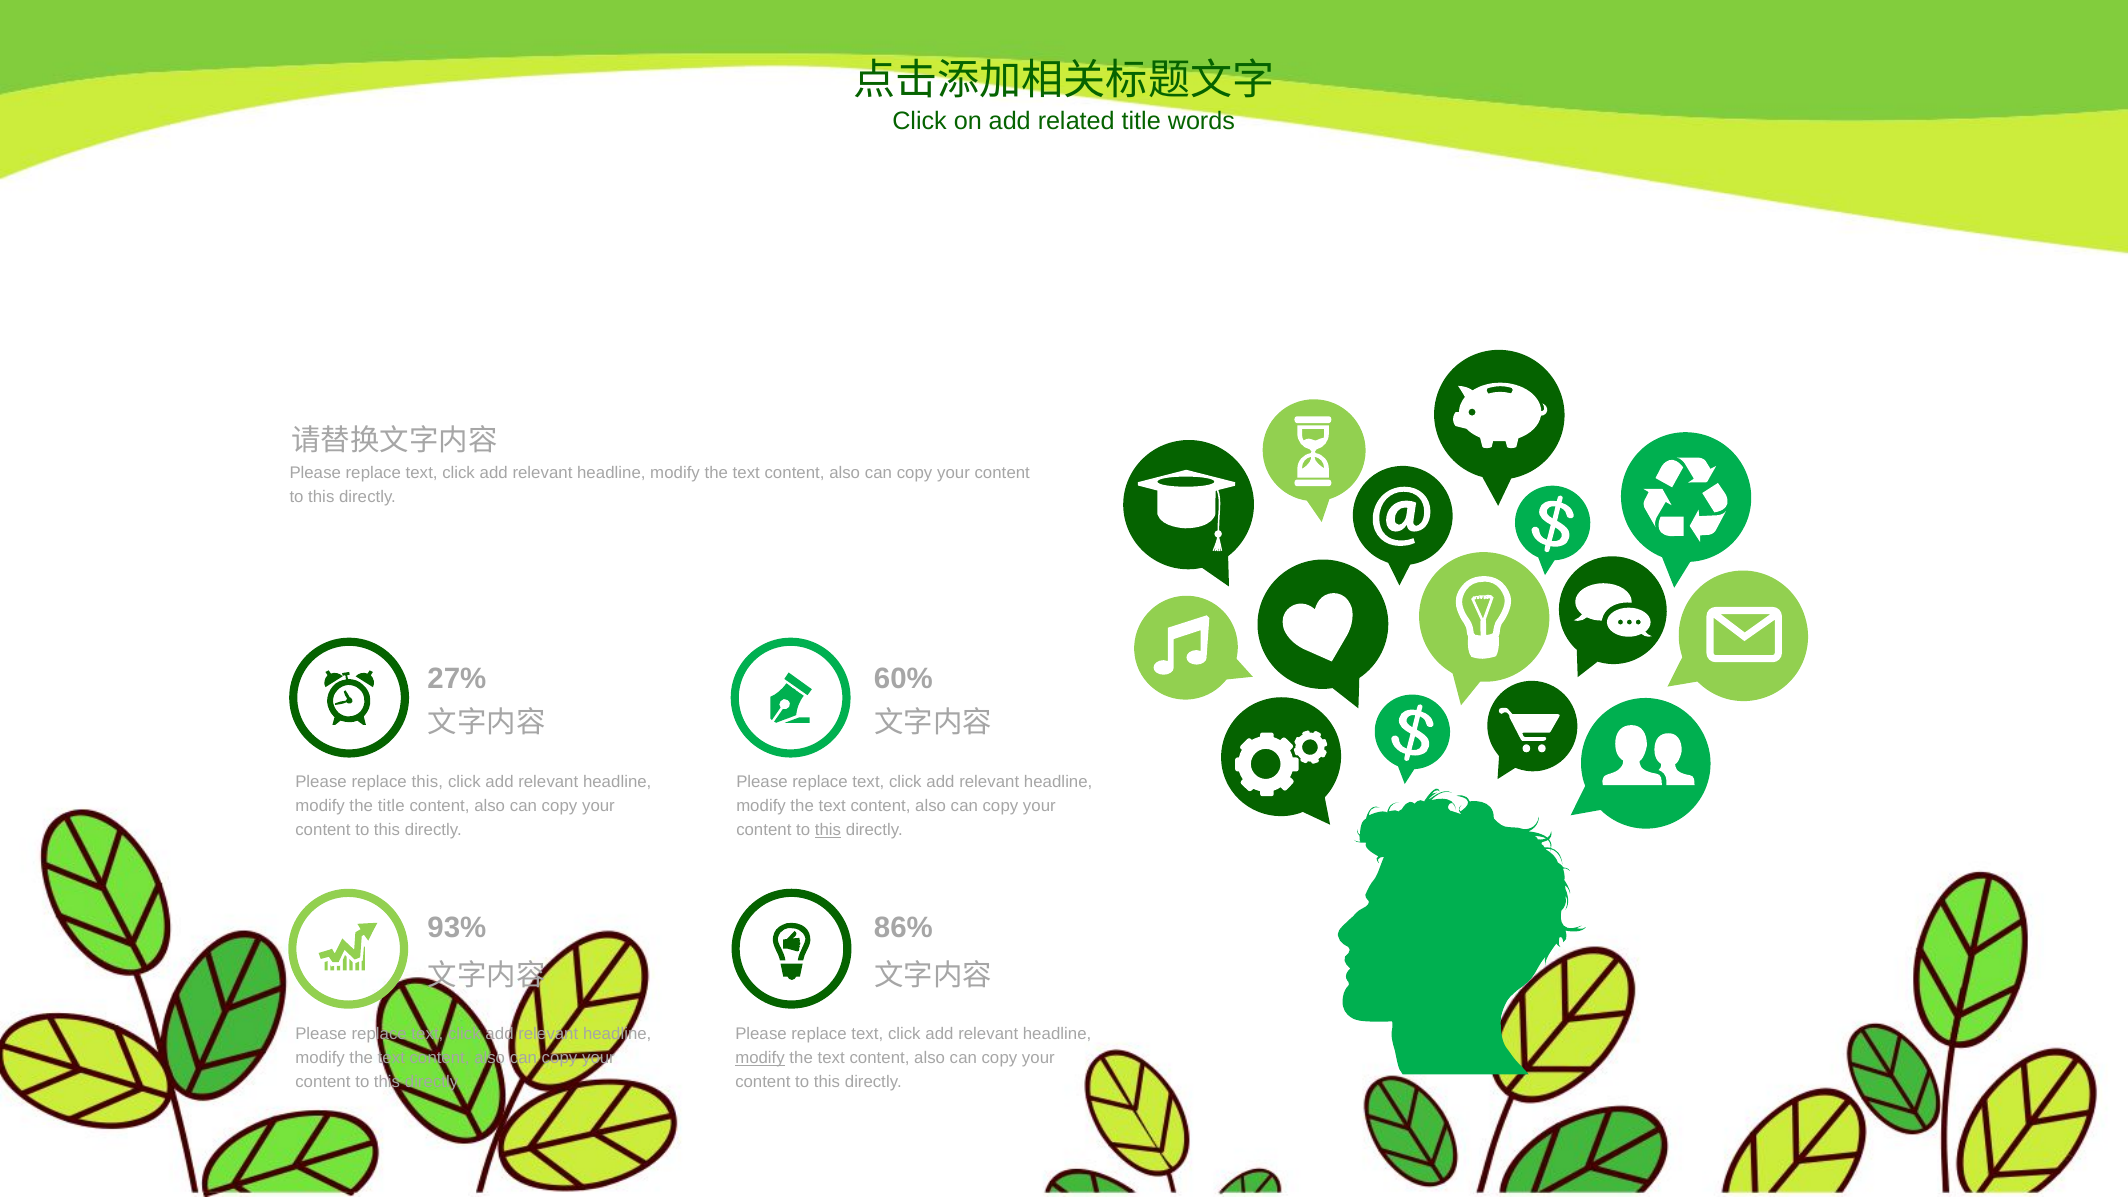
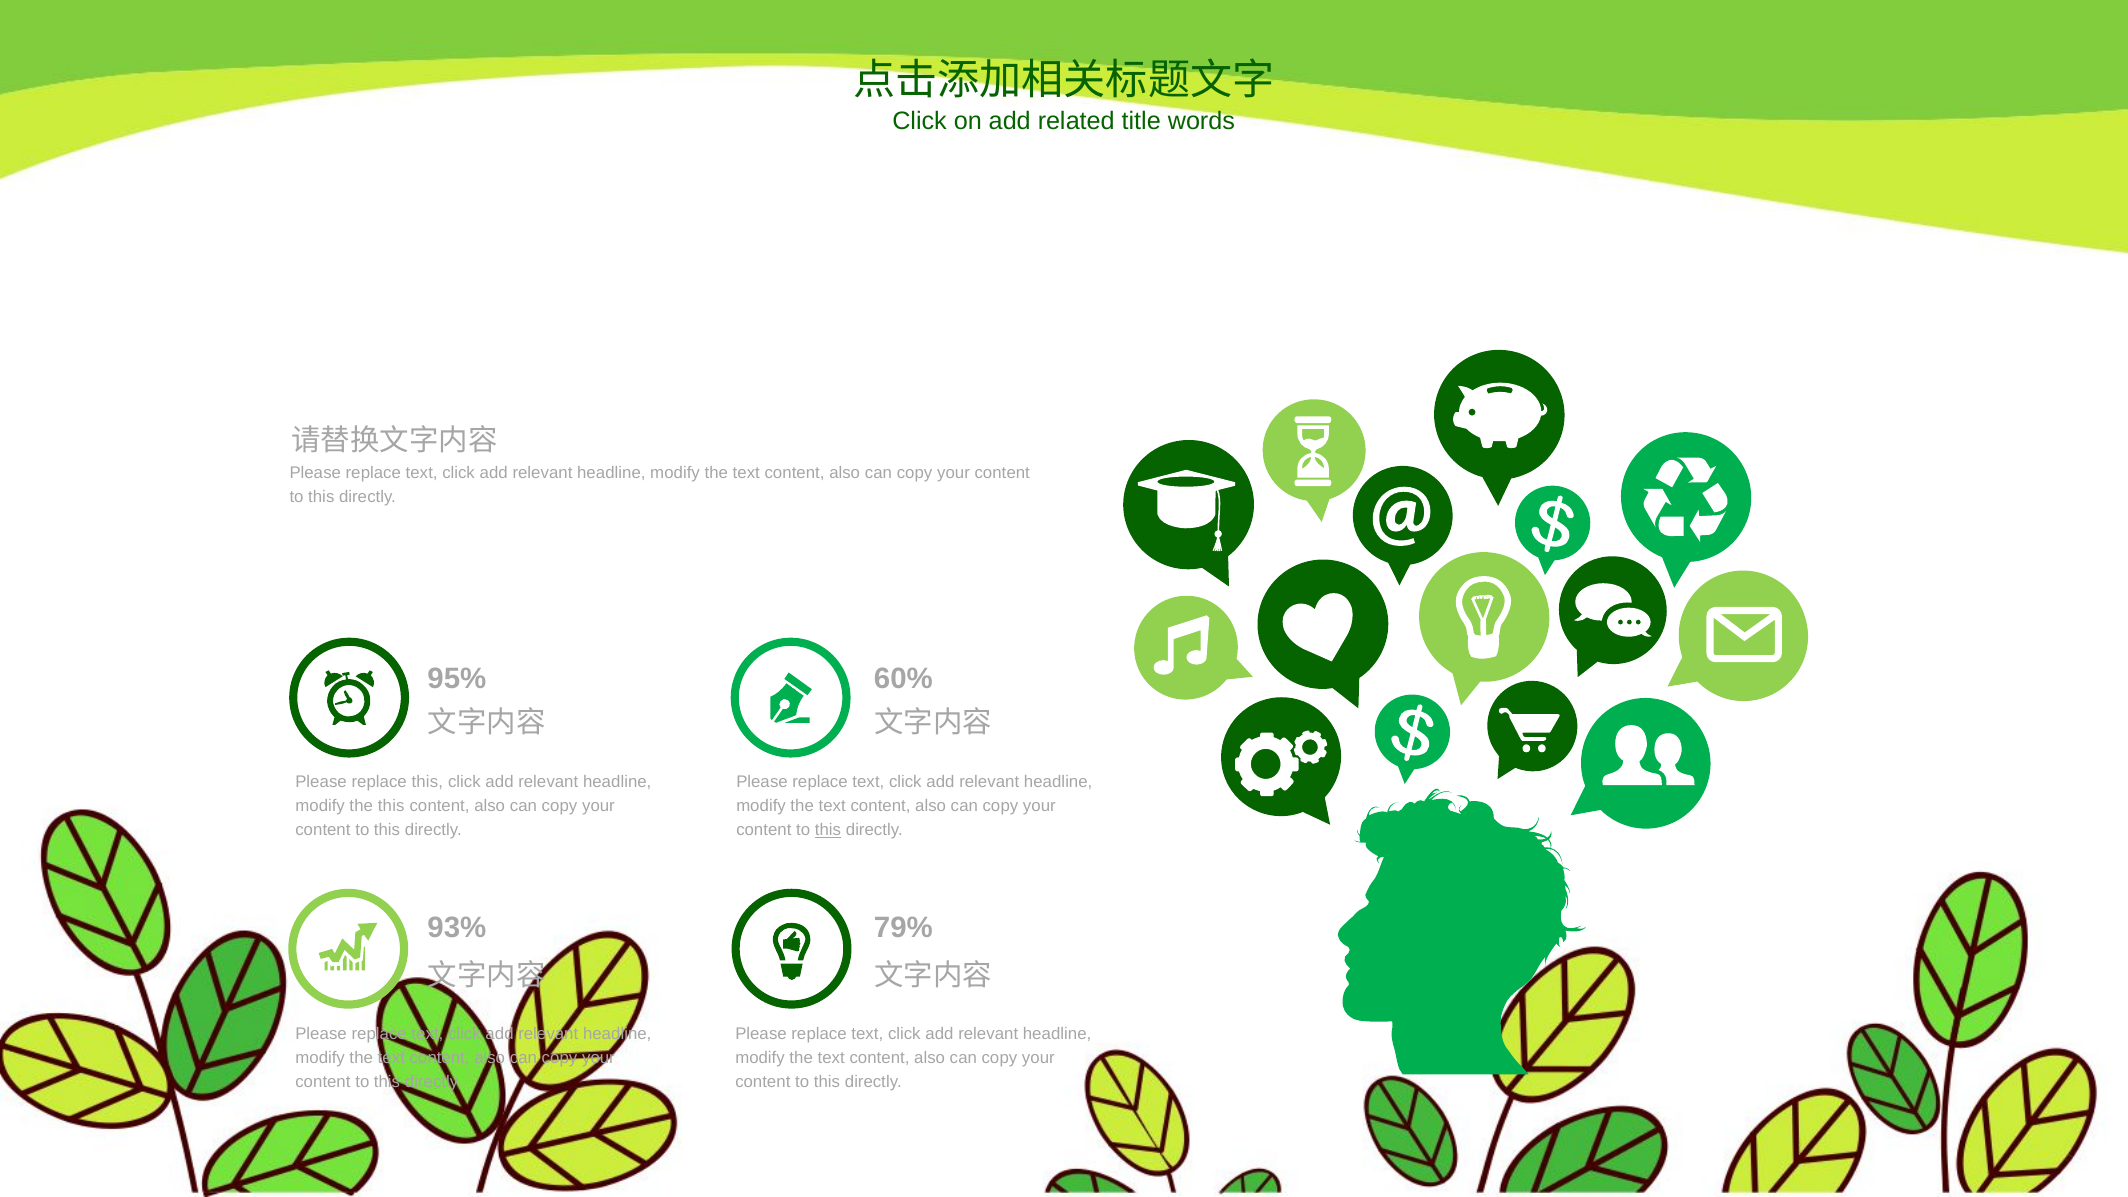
27%: 27% -> 95% (457, 678)
the title: title -> this (391, 806)
86%: 86% -> 79% (903, 928)
modify underline: present -> none (760, 1058)
